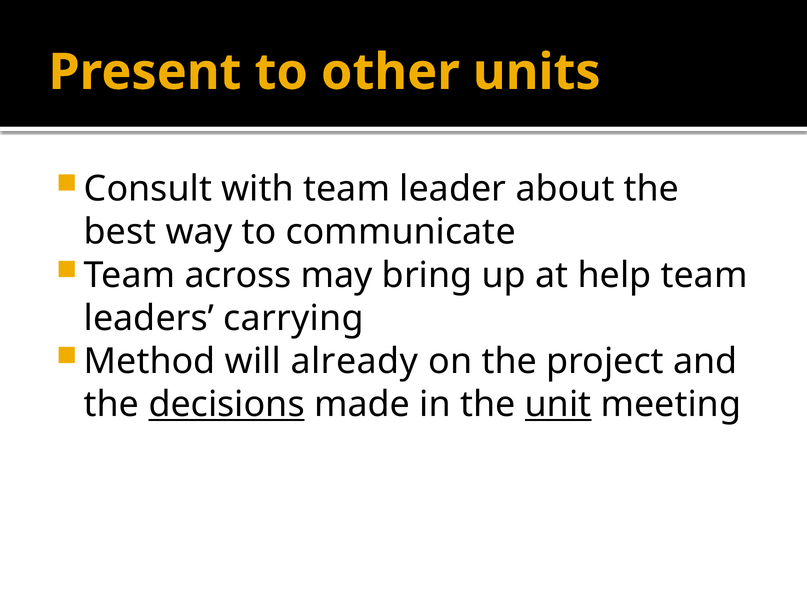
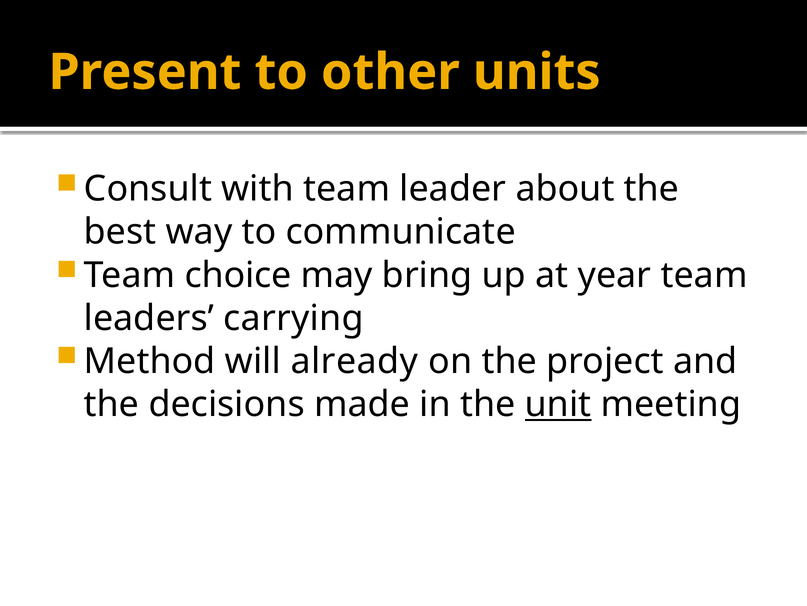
across: across -> choice (238, 275)
help: help -> year (615, 275)
decisions underline: present -> none (227, 404)
